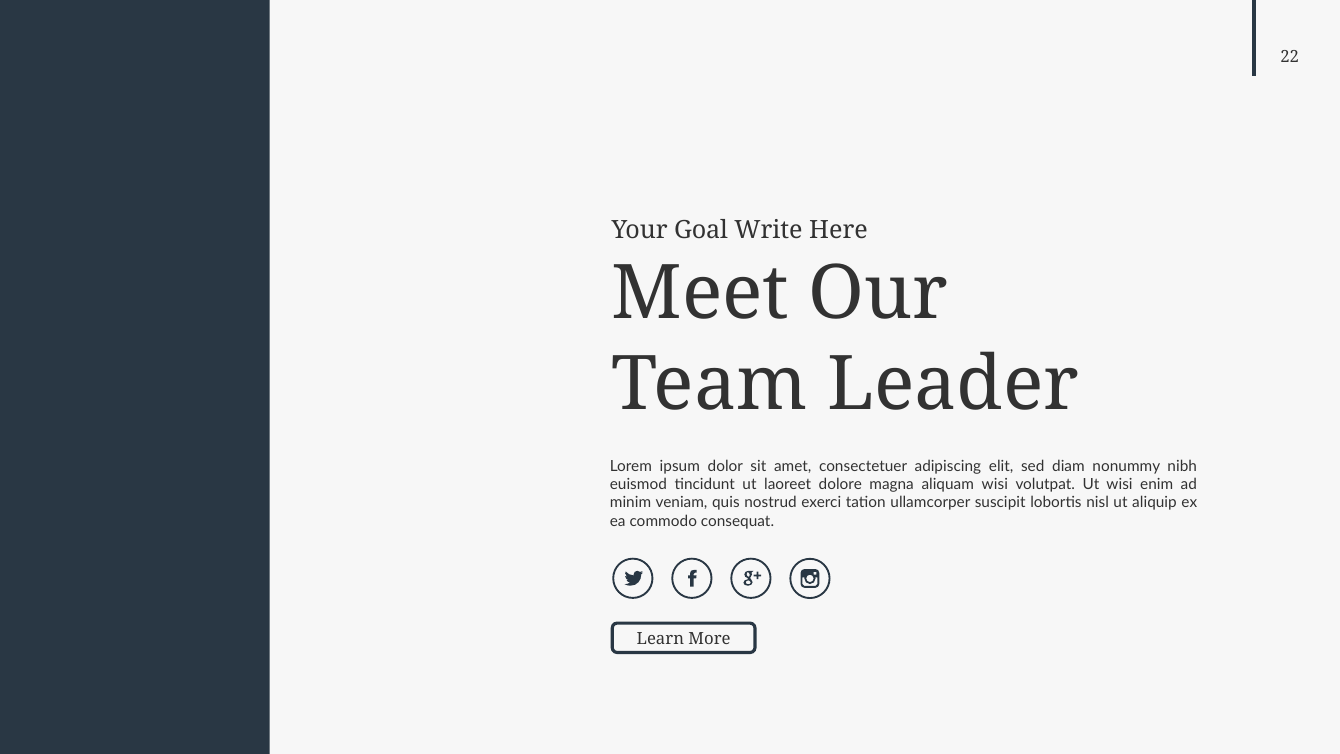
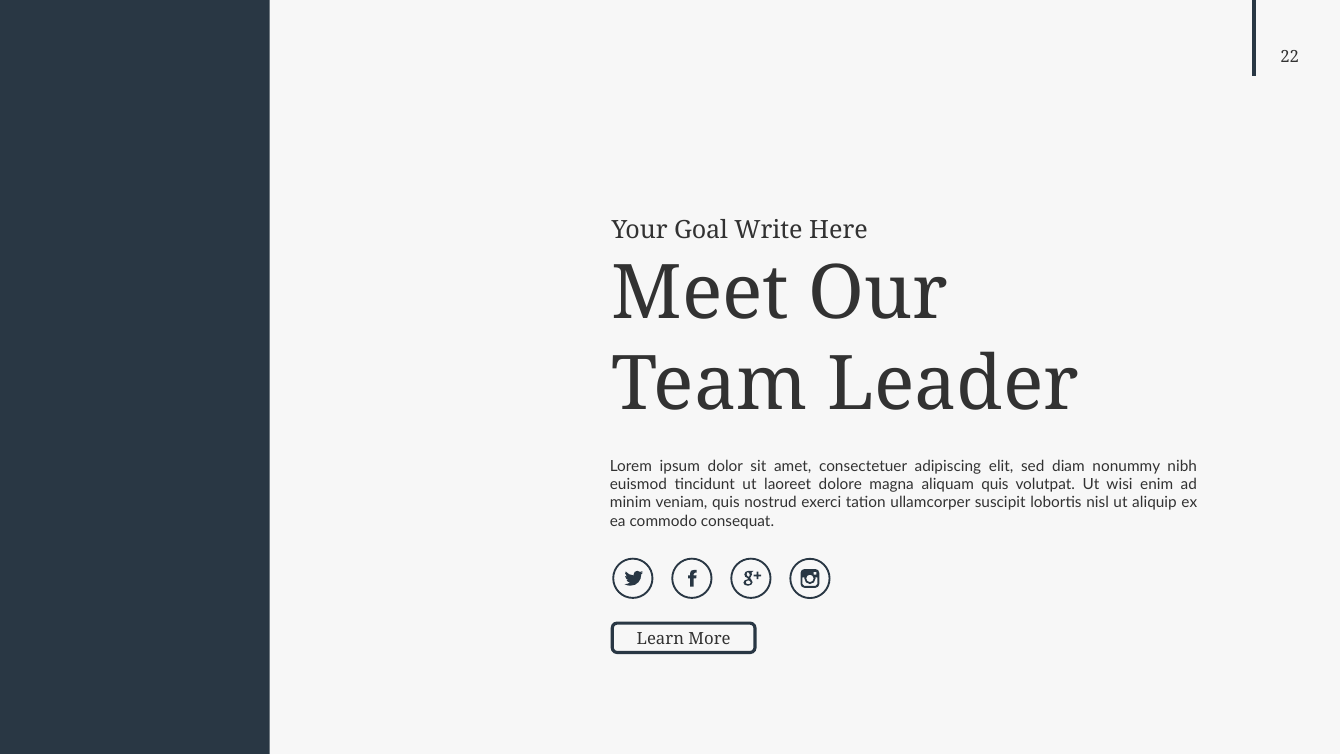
aliquam wisi: wisi -> quis (995, 484)
